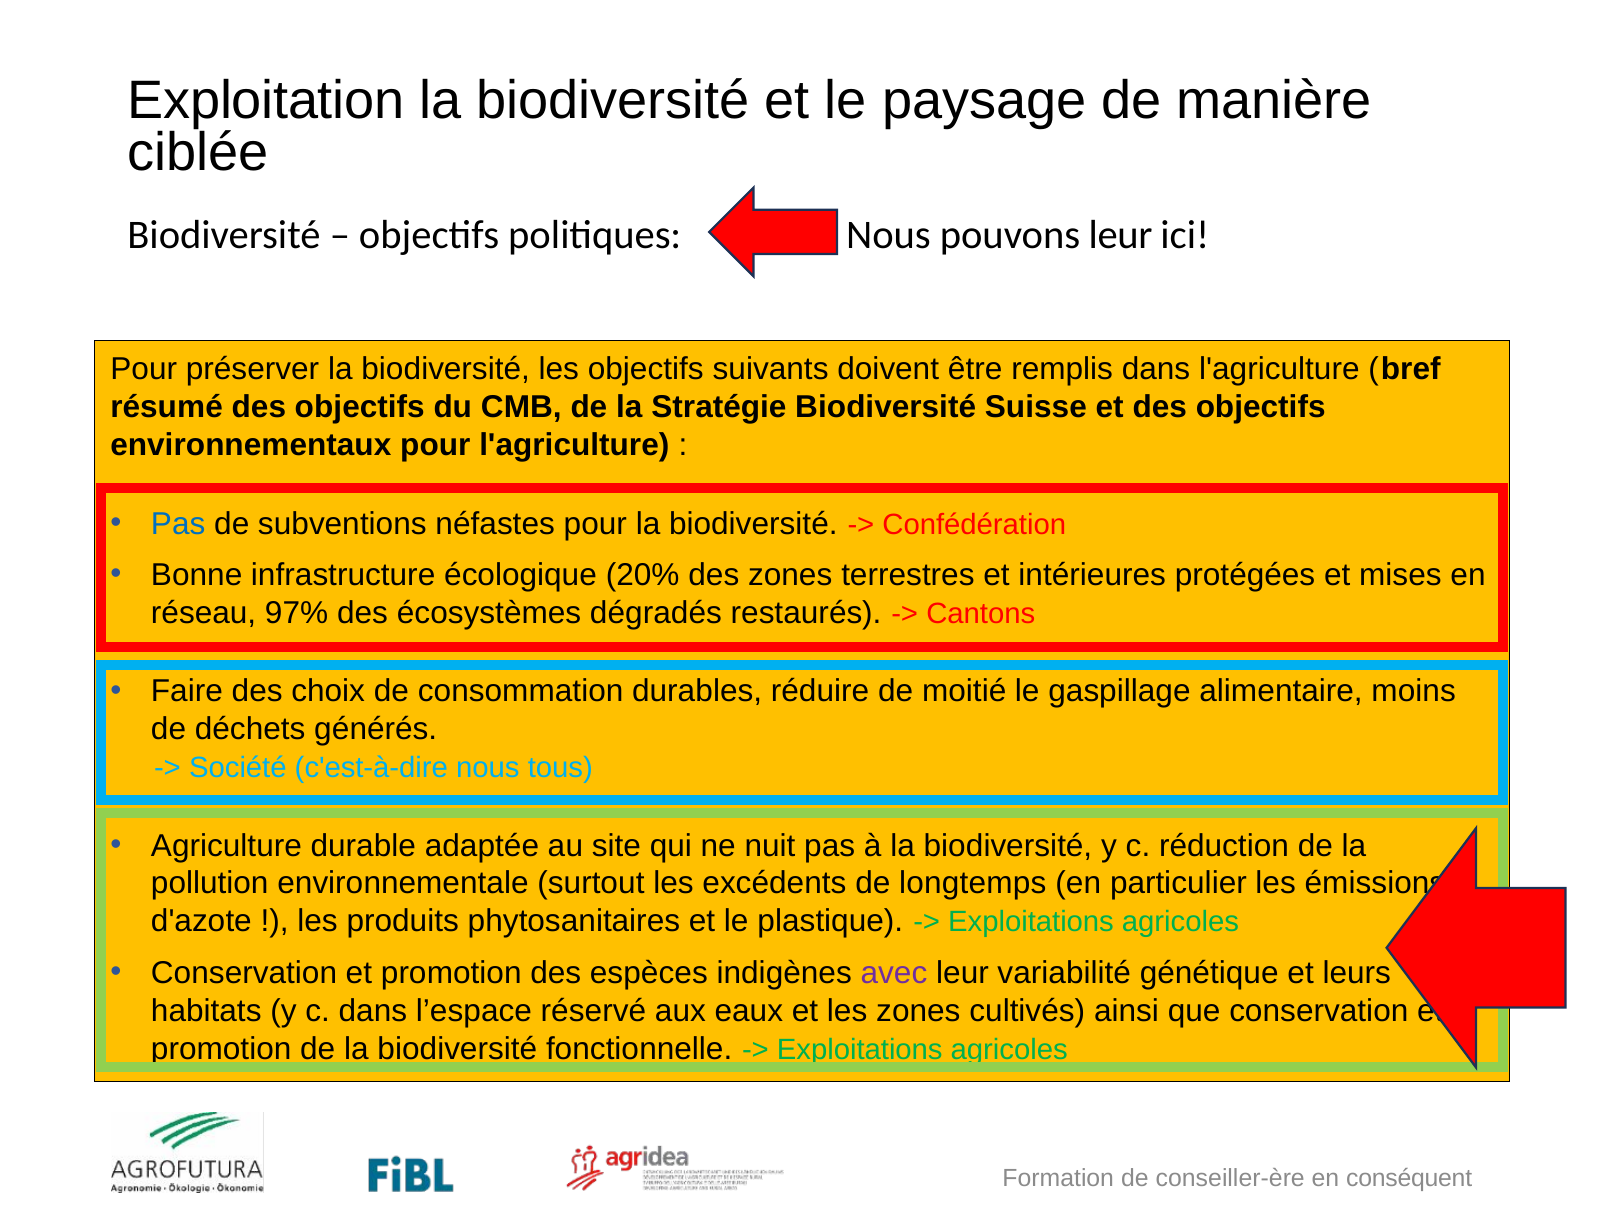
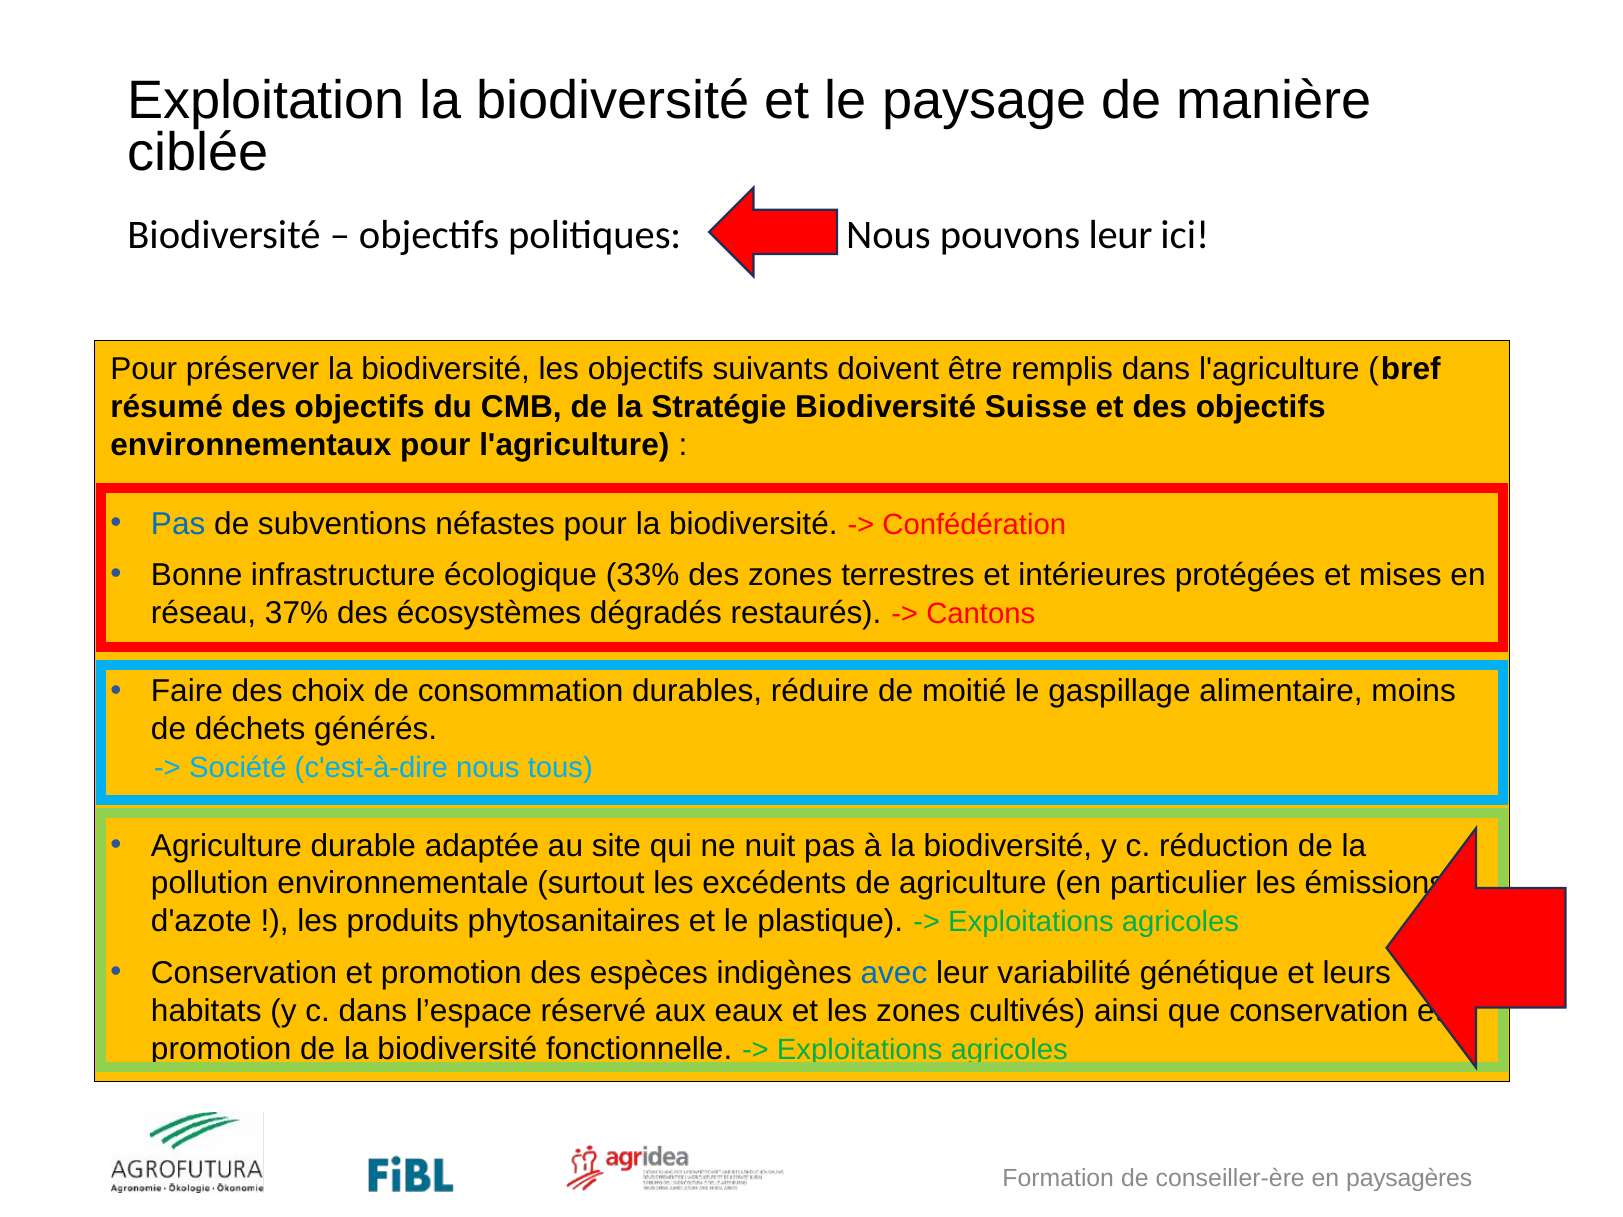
20%: 20% -> 33% (643, 575)
97%: 97% -> 37% (297, 613)
de longtemps: longtemps -> agriculture (973, 884)
avec colour: purple -> blue (894, 973)
conséquent: conséquent -> paysagères (1409, 1179)
